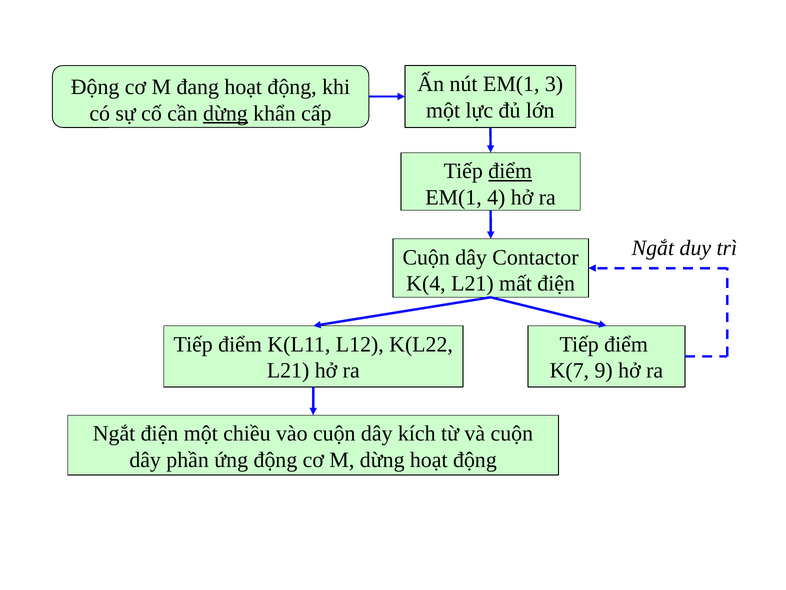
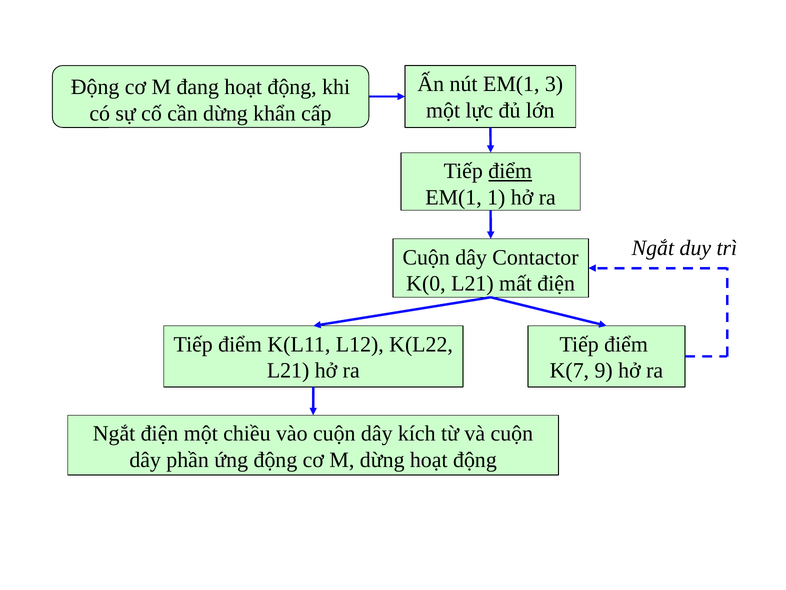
dừng underline: present -> none (225, 113)
4: 4 -> 1 (496, 197)
K(4: K(4 -> K(0 (426, 283)
